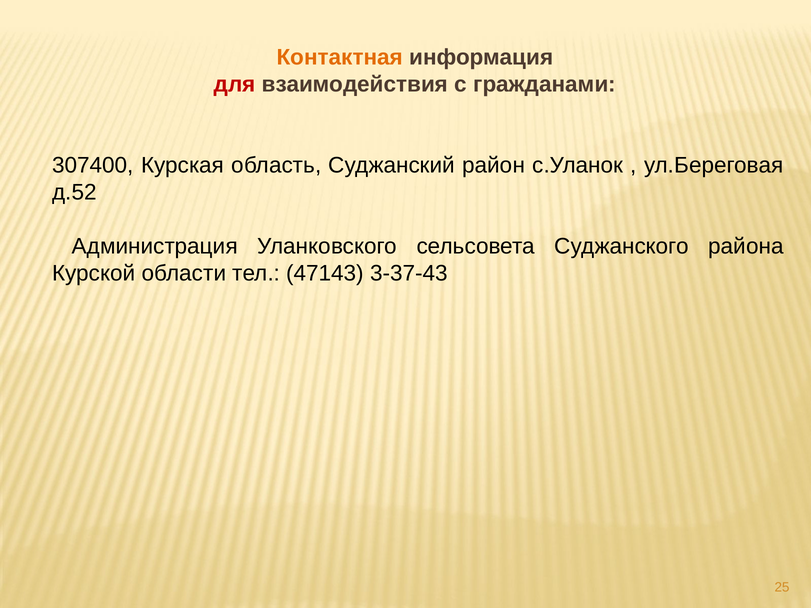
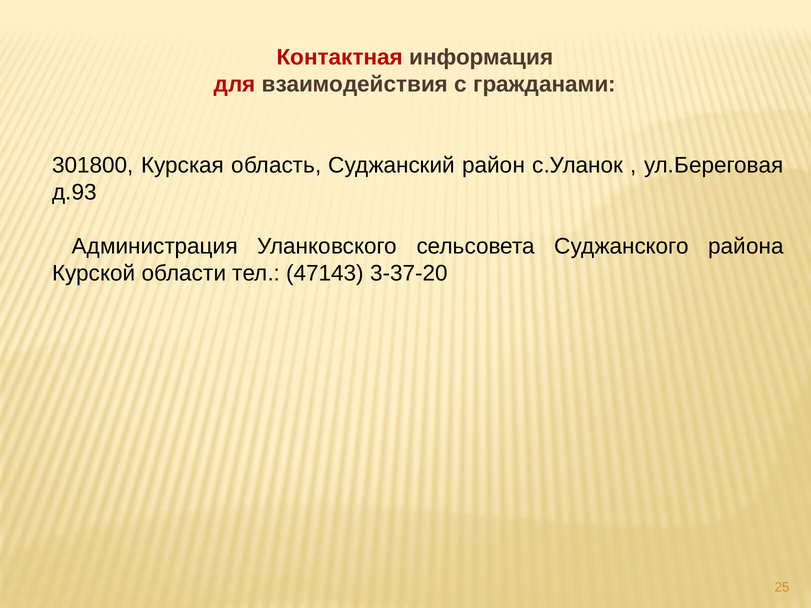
Контактная colour: orange -> red (340, 57)
307400: 307400 -> 301800 (93, 165)
д.52: д.52 -> д.93 (75, 192)
3-37-43: 3-37-43 -> 3-37-20 (409, 273)
